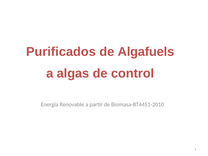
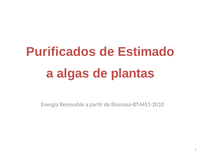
Algafuels: Algafuels -> Estimado (146, 52)
control: control -> plantas (133, 73)
